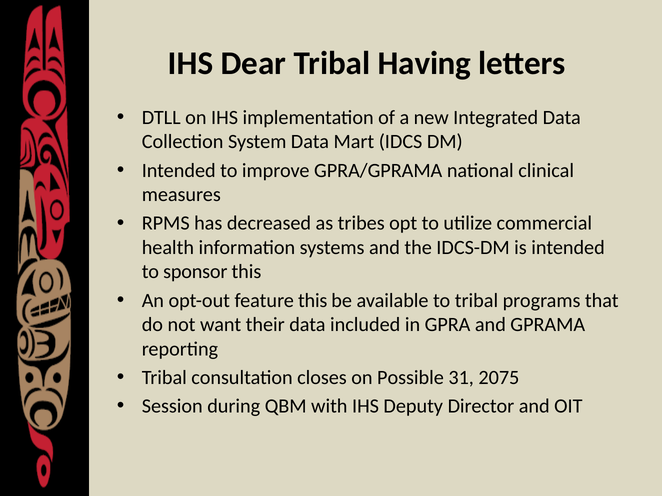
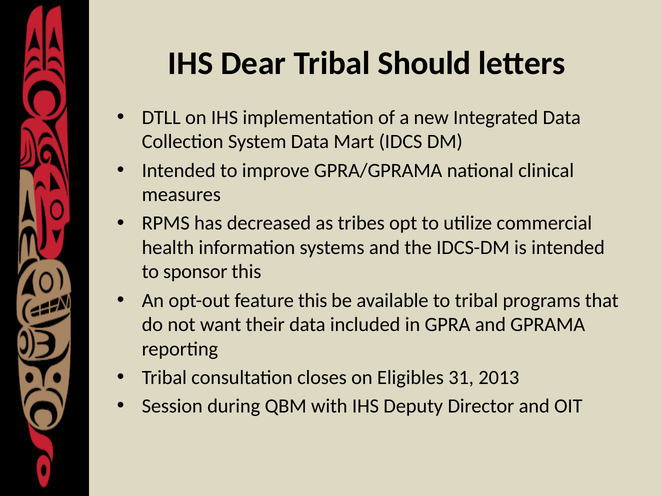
Having: Having -> Should (425, 64)
Possible: Possible -> Eligibles (410, 378)
2075: 2075 -> 2013 (499, 378)
